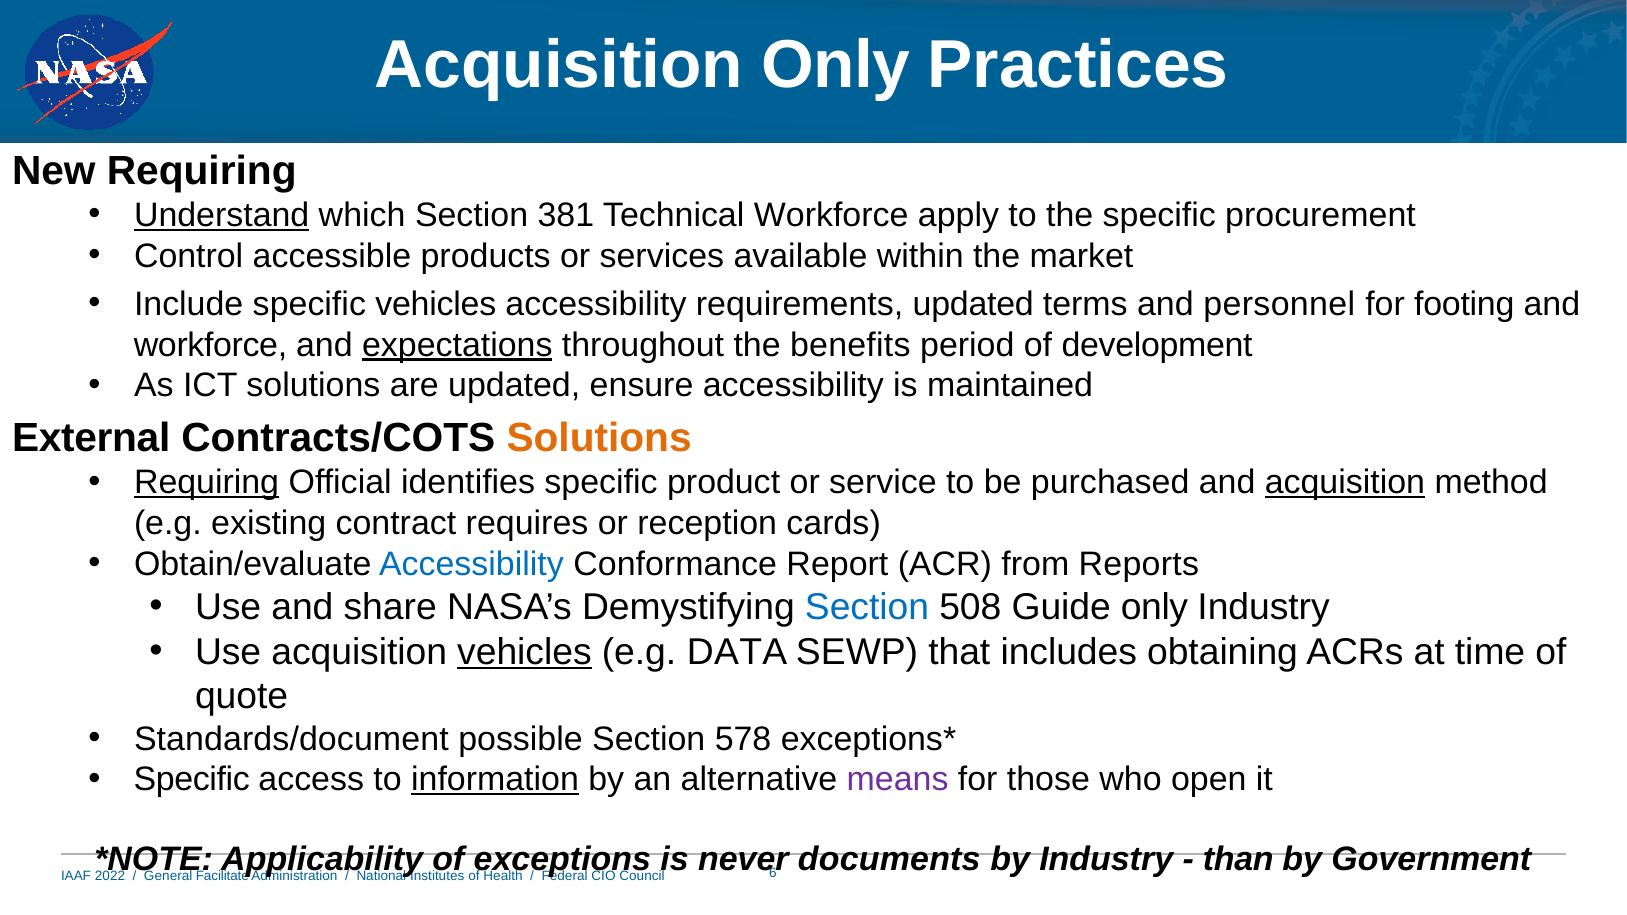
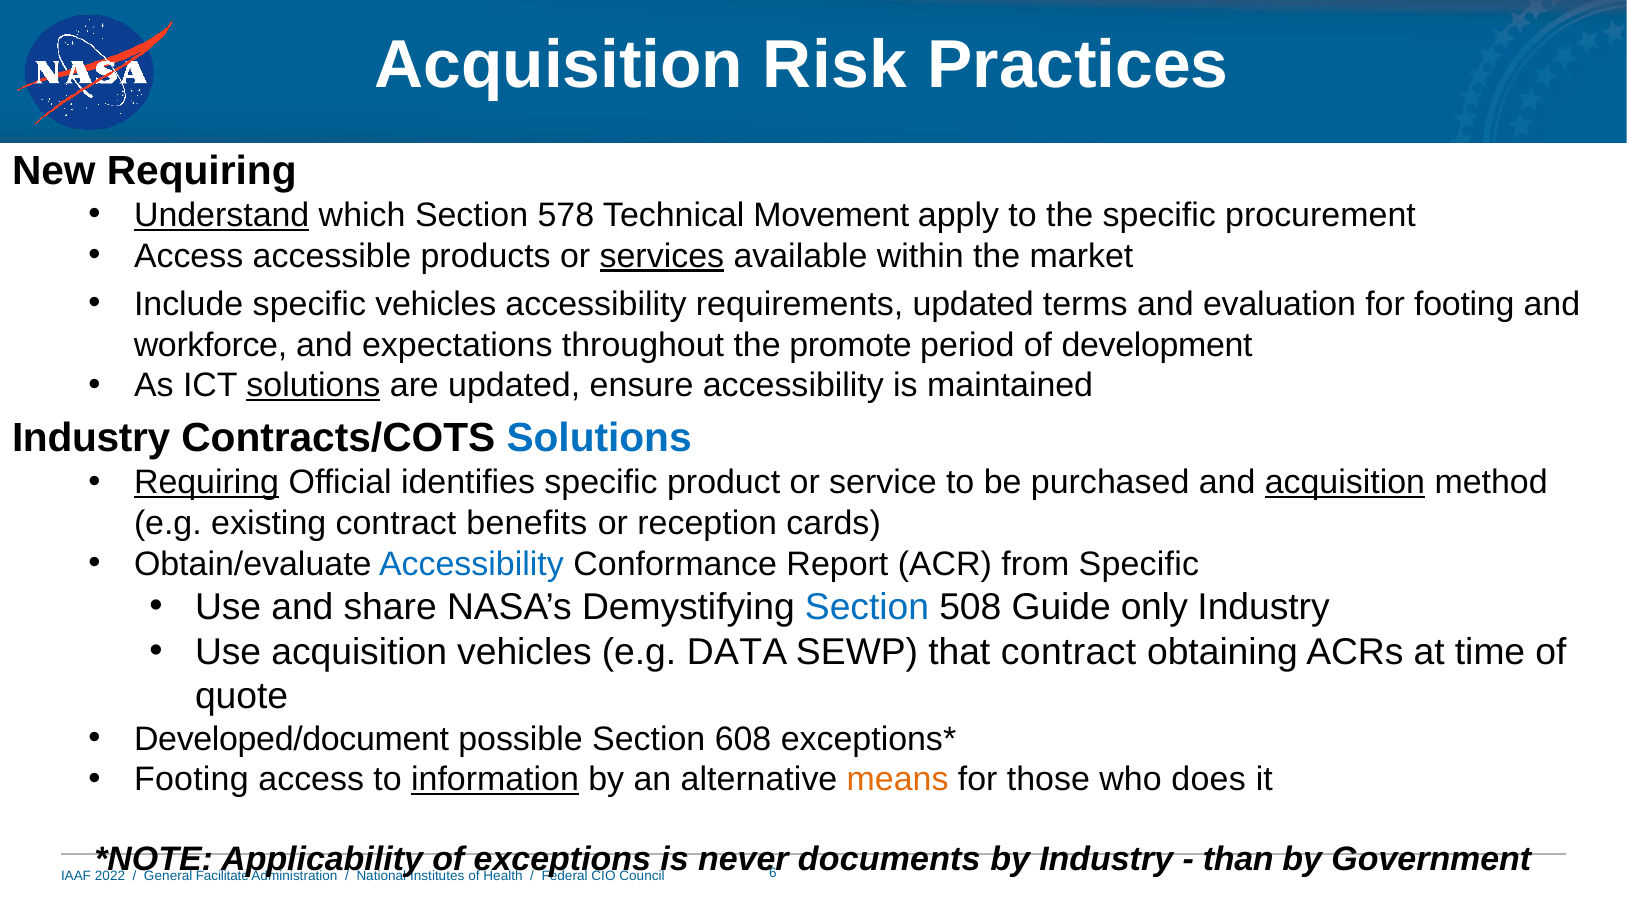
Acquisition Only: Only -> Risk (835, 65)
381: 381 -> 578 (566, 215)
Technical Workforce: Workforce -> Movement (831, 215)
Control: Control -> Access (189, 256)
services underline: none -> present (662, 256)
personnel: personnel -> evaluation (1280, 304)
expectations underline: present -> none (457, 345)
benefits: benefits -> promote (851, 345)
solutions underline: none -> present (313, 386)
External: External -> Industry (91, 439)
Solutions colour: orange -> blue (599, 439)
requires: requires -> benefits (527, 524)
from Reports: Reports -> Specific (1139, 564)
vehicles underline: present -> none (524, 652)
that includes: includes -> contract (1069, 652)
Standards/document: Standards/document -> Developed/document (292, 739)
578: 578 -> 608 (743, 739)
Specific: Specific -> Footing (191, 780)
means colour: purple -> orange (898, 780)
open: open -> does (1209, 780)
